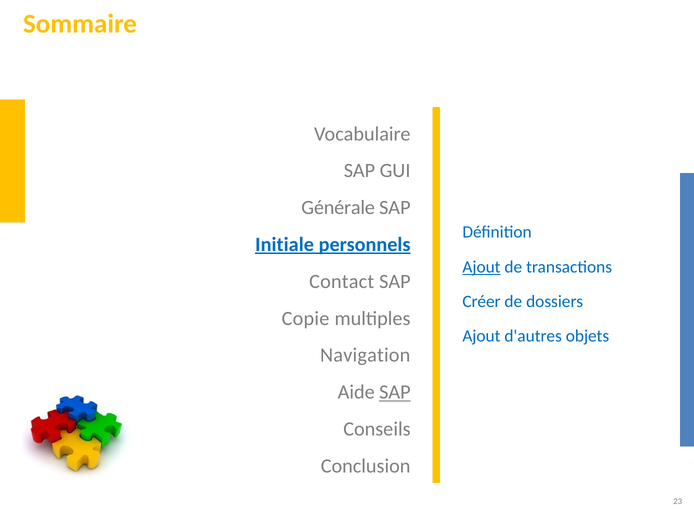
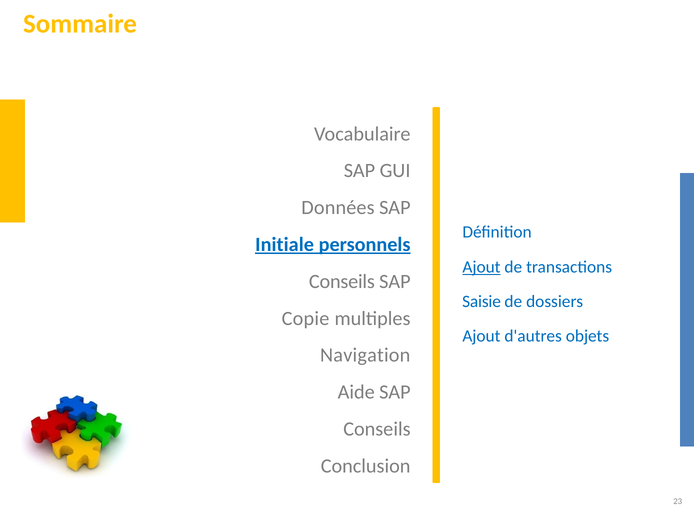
Générale: Générale -> Données (338, 208)
Contact: Contact -> Conseils (342, 282)
Créer: Créer -> Saisie (482, 302)
SAP underline: present -> none (395, 393)
